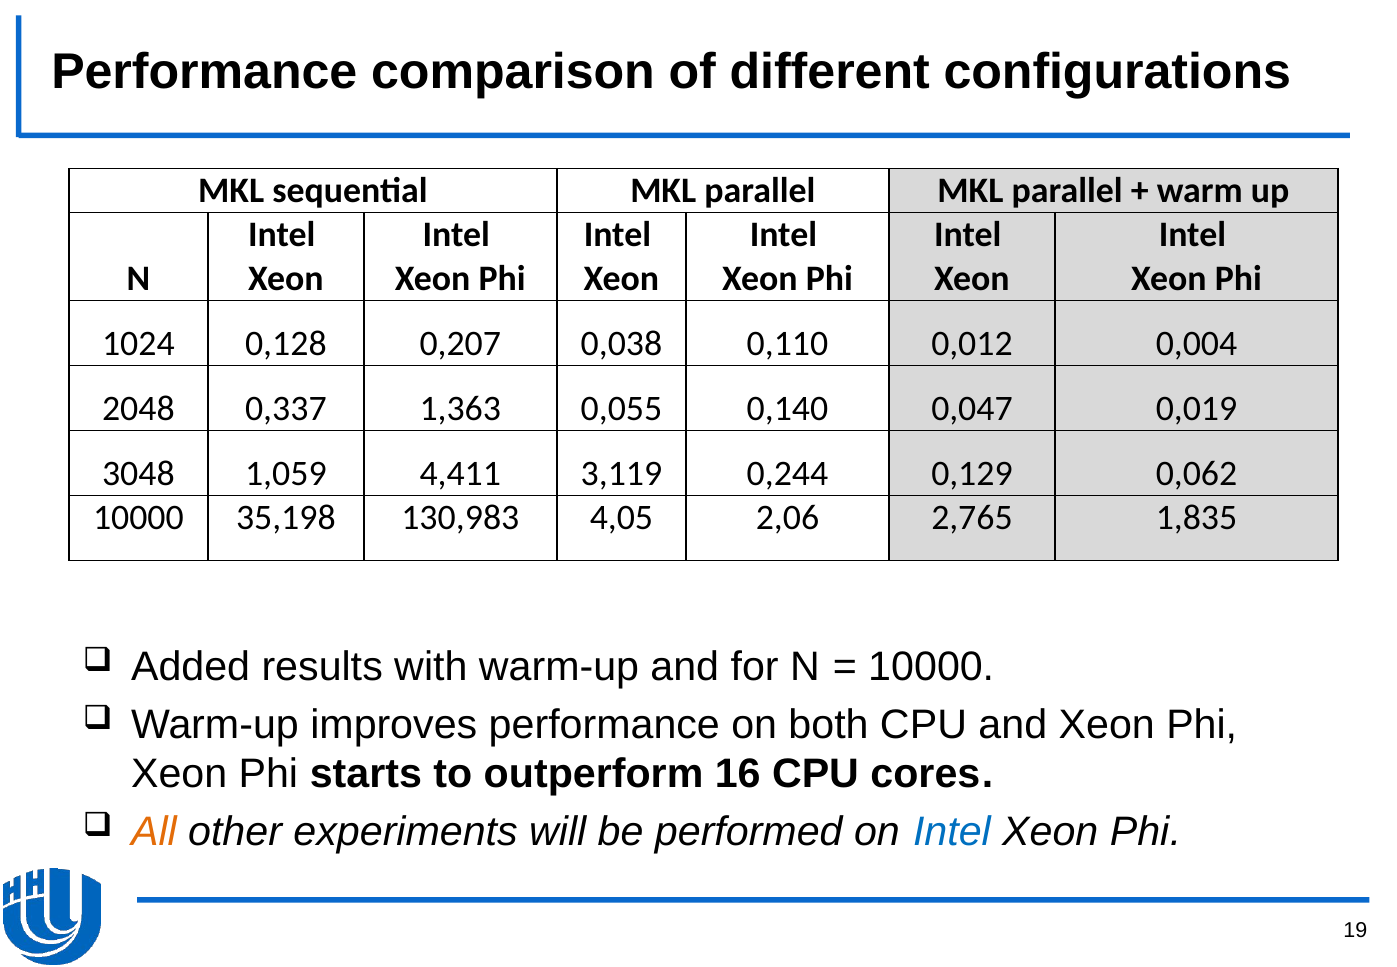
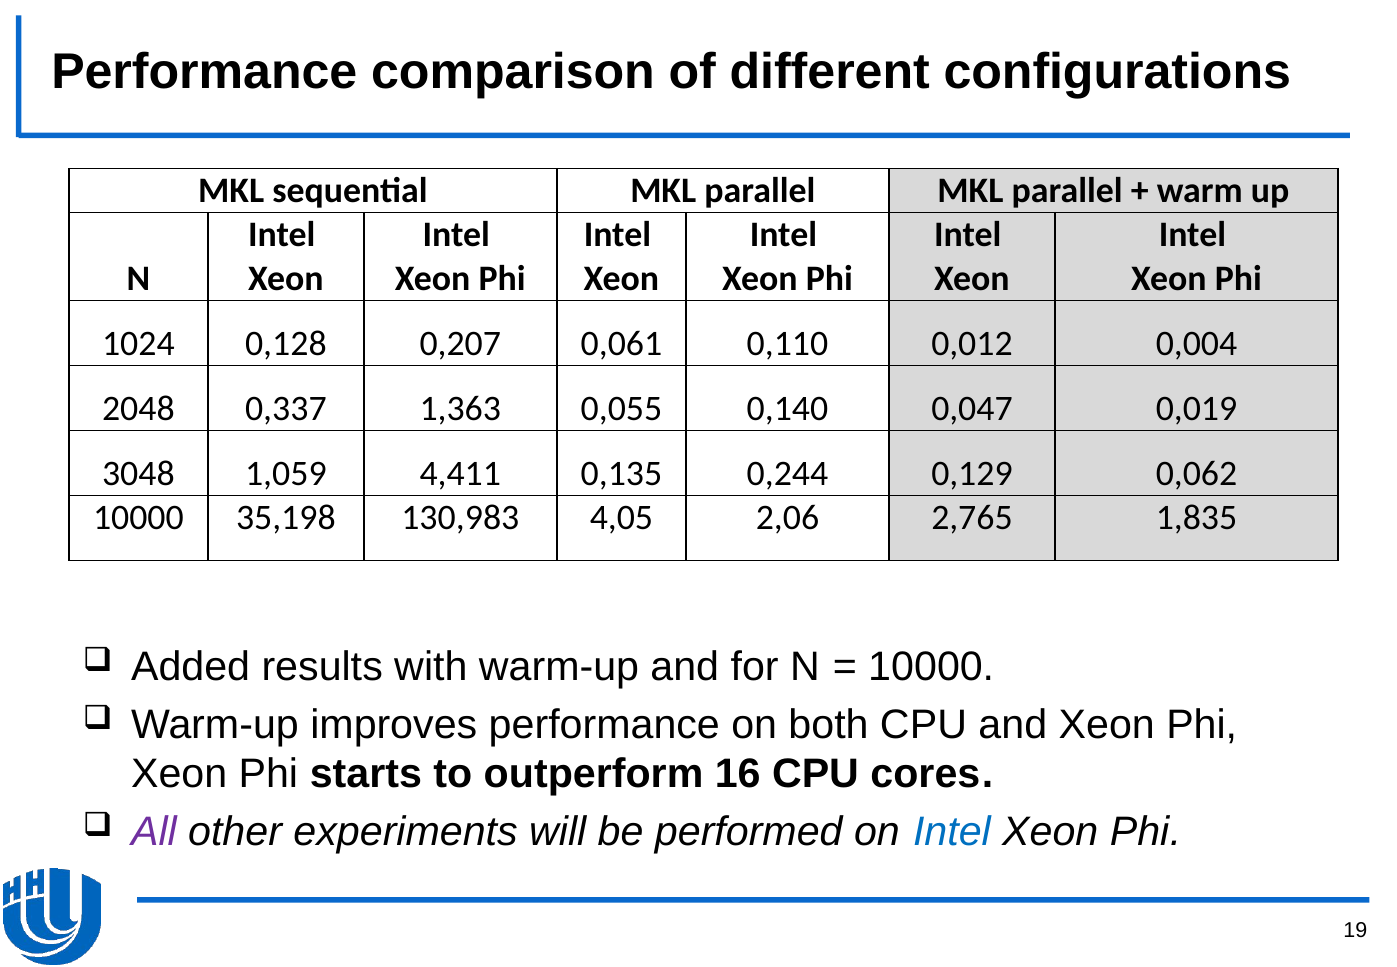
0,038: 0,038 -> 0,061 (621, 344)
3,119: 3,119 -> 0,135 (621, 474)
All colour: orange -> purple (154, 832)
